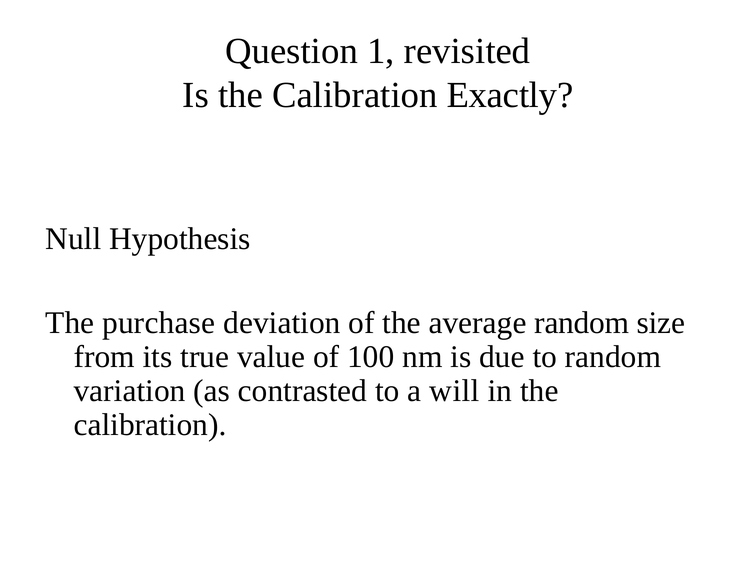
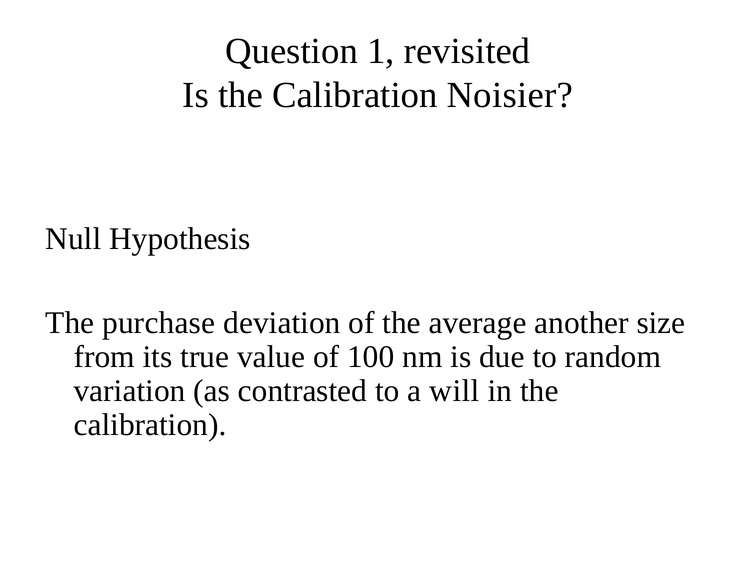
Exactly: Exactly -> Noisier (510, 95)
average random: random -> another (582, 323)
